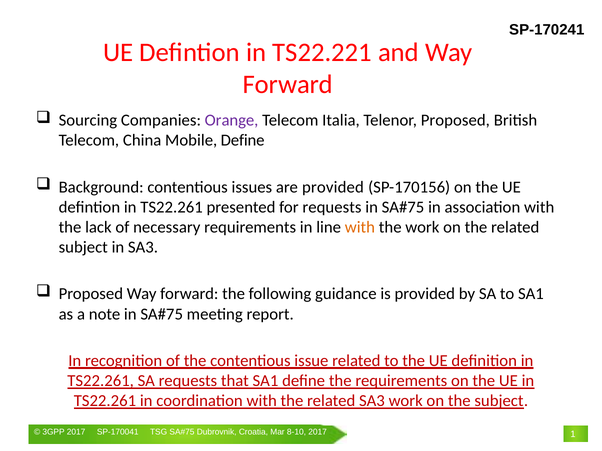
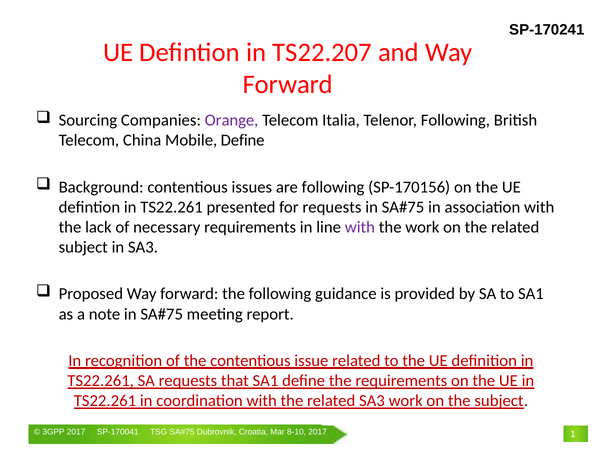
TS22.221: TS22.221 -> TS22.207 (322, 52)
Telenor Proposed: Proposed -> Following (455, 120)
are provided: provided -> following (333, 187)
with colour: orange -> purple (360, 227)
